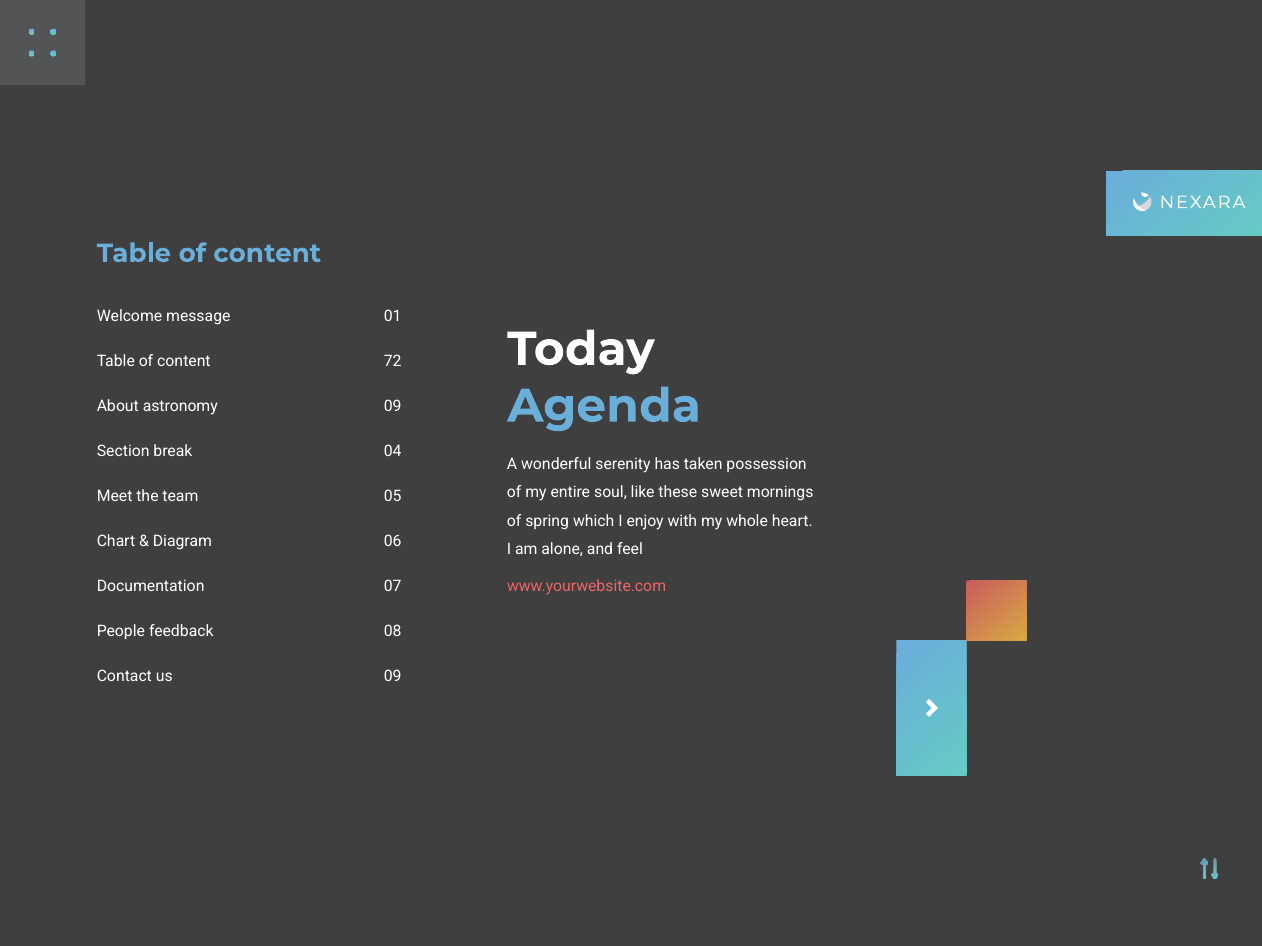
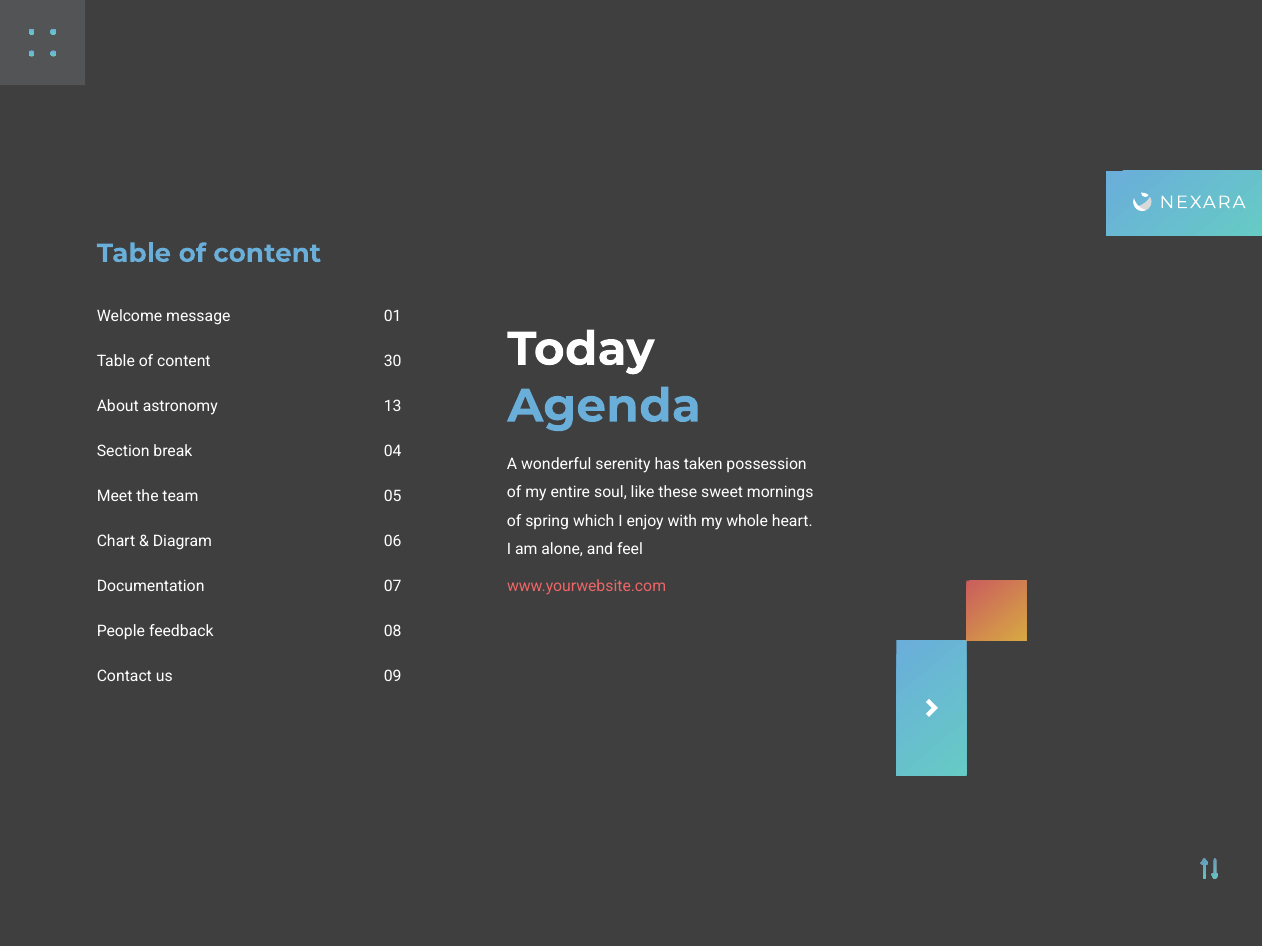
72: 72 -> 30 (393, 361)
astronomy 09: 09 -> 13 (393, 406)
